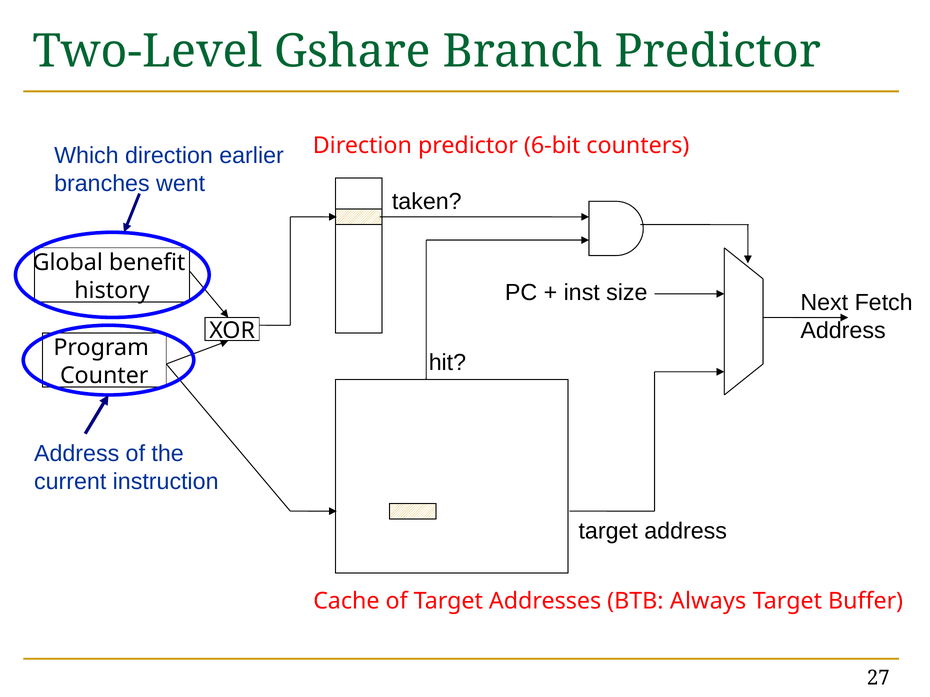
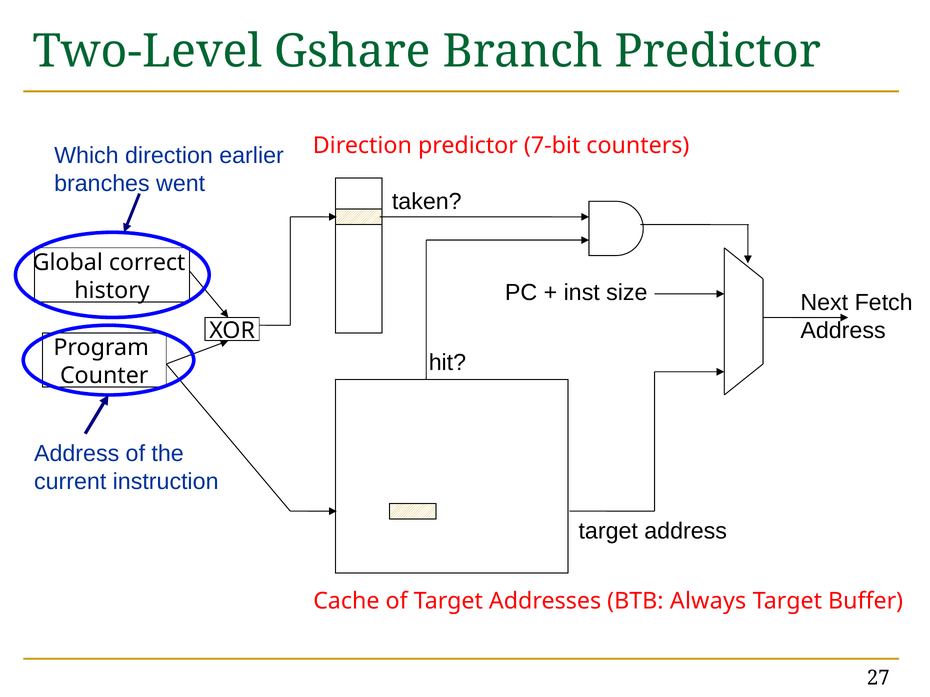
6-bit: 6-bit -> 7-bit (552, 146)
benefit: benefit -> correct (147, 263)
